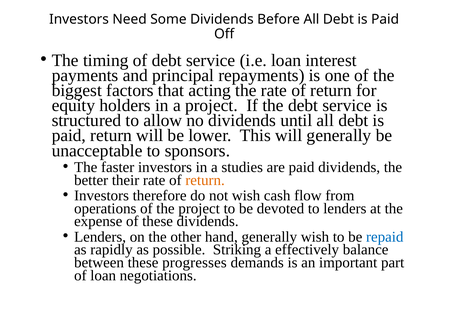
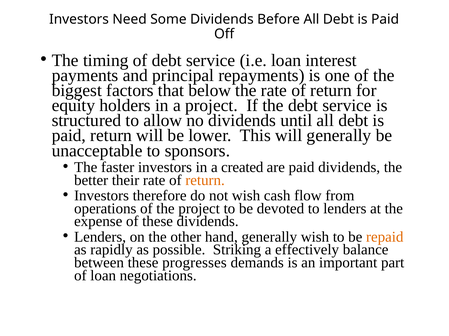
acting: acting -> below (210, 91)
studies: studies -> created (242, 168)
repaid colour: blue -> orange (385, 237)
